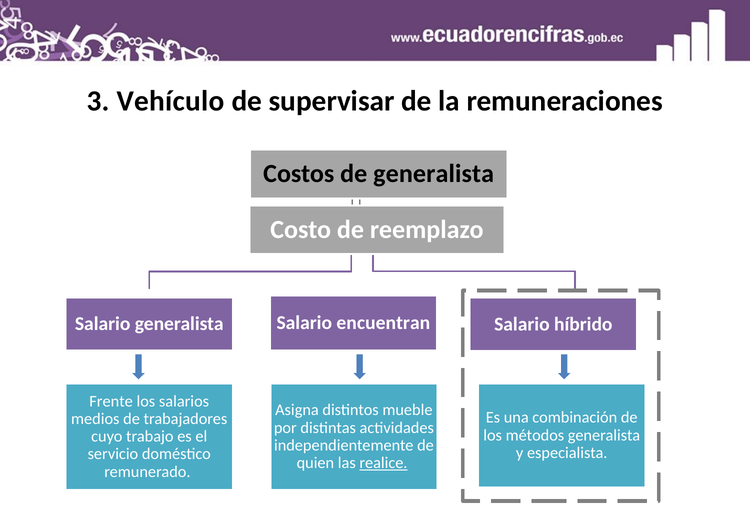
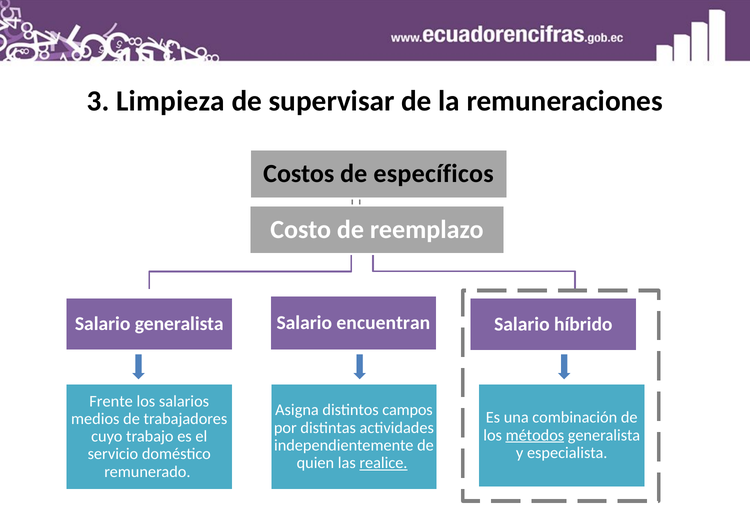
Vehículo: Vehículo -> Limpieza (171, 101)
de generalista: generalista -> específicos (434, 174)
mueble: mueble -> campos (408, 410)
métodos underline: none -> present (535, 435)
